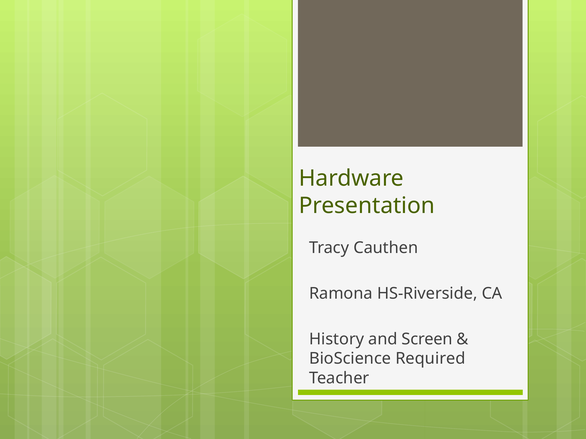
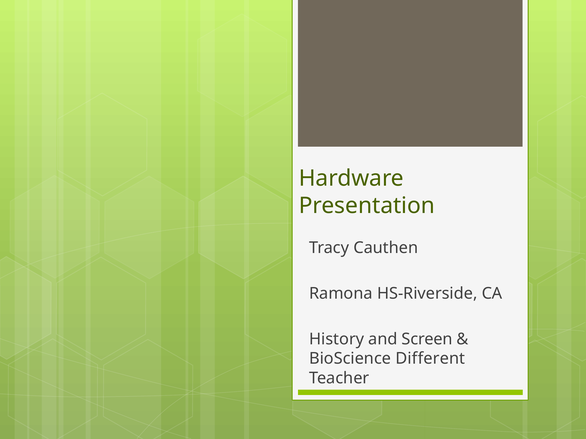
Required: Required -> Different (430, 359)
